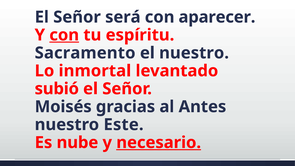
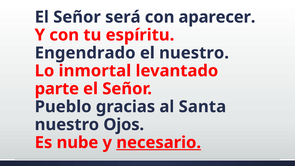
con underline: present -> none (64, 35)
Sacramento: Sacramento -> Engendrado (85, 53)
subió: subió -> parte (57, 89)
Moisés: Moisés -> Pueblo (63, 107)
Antes: Antes -> Santa (202, 107)
Este: Este -> Ojos (124, 125)
